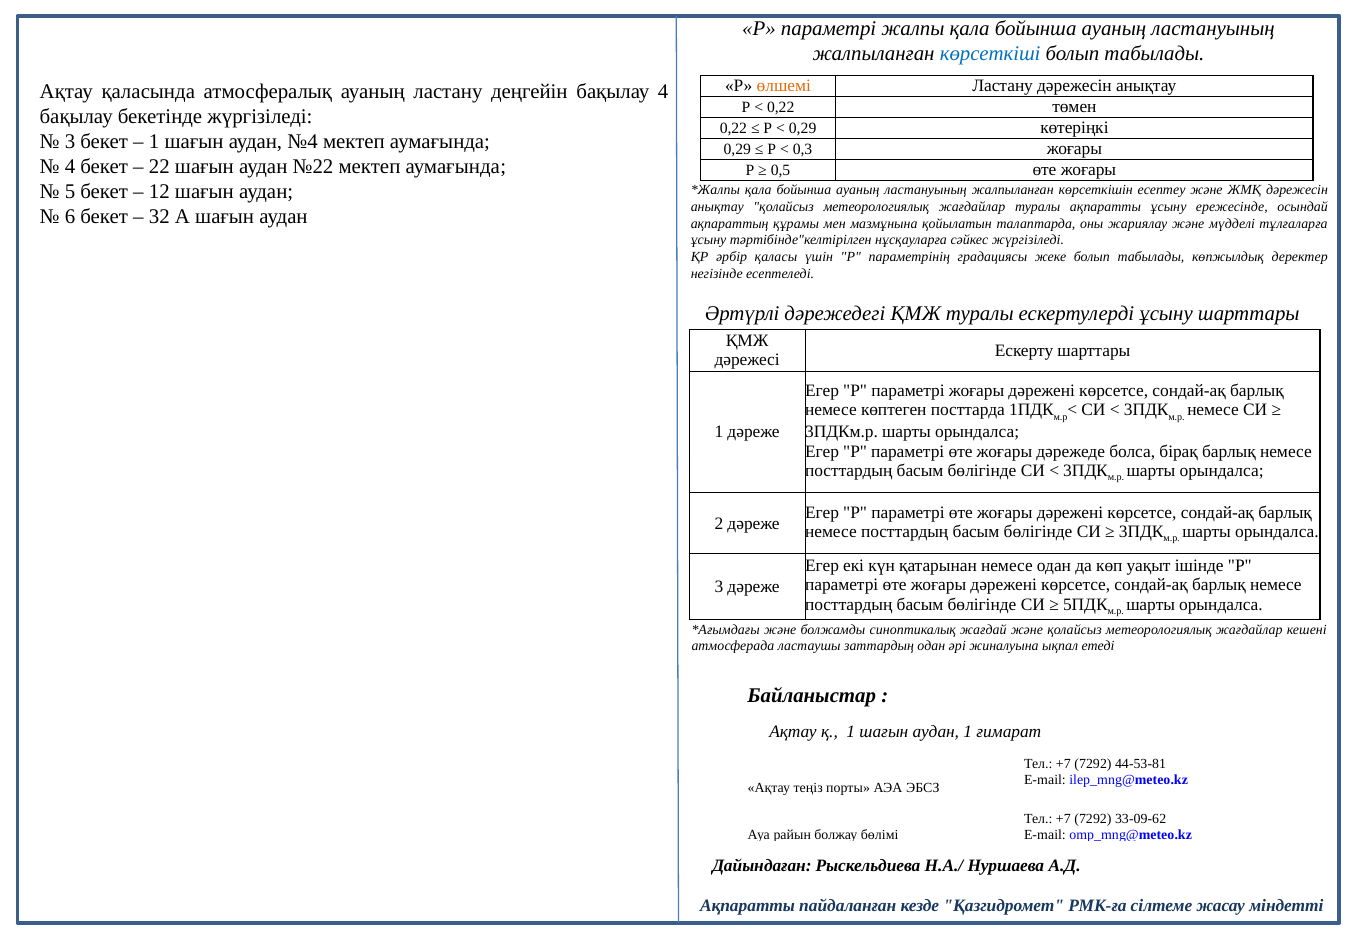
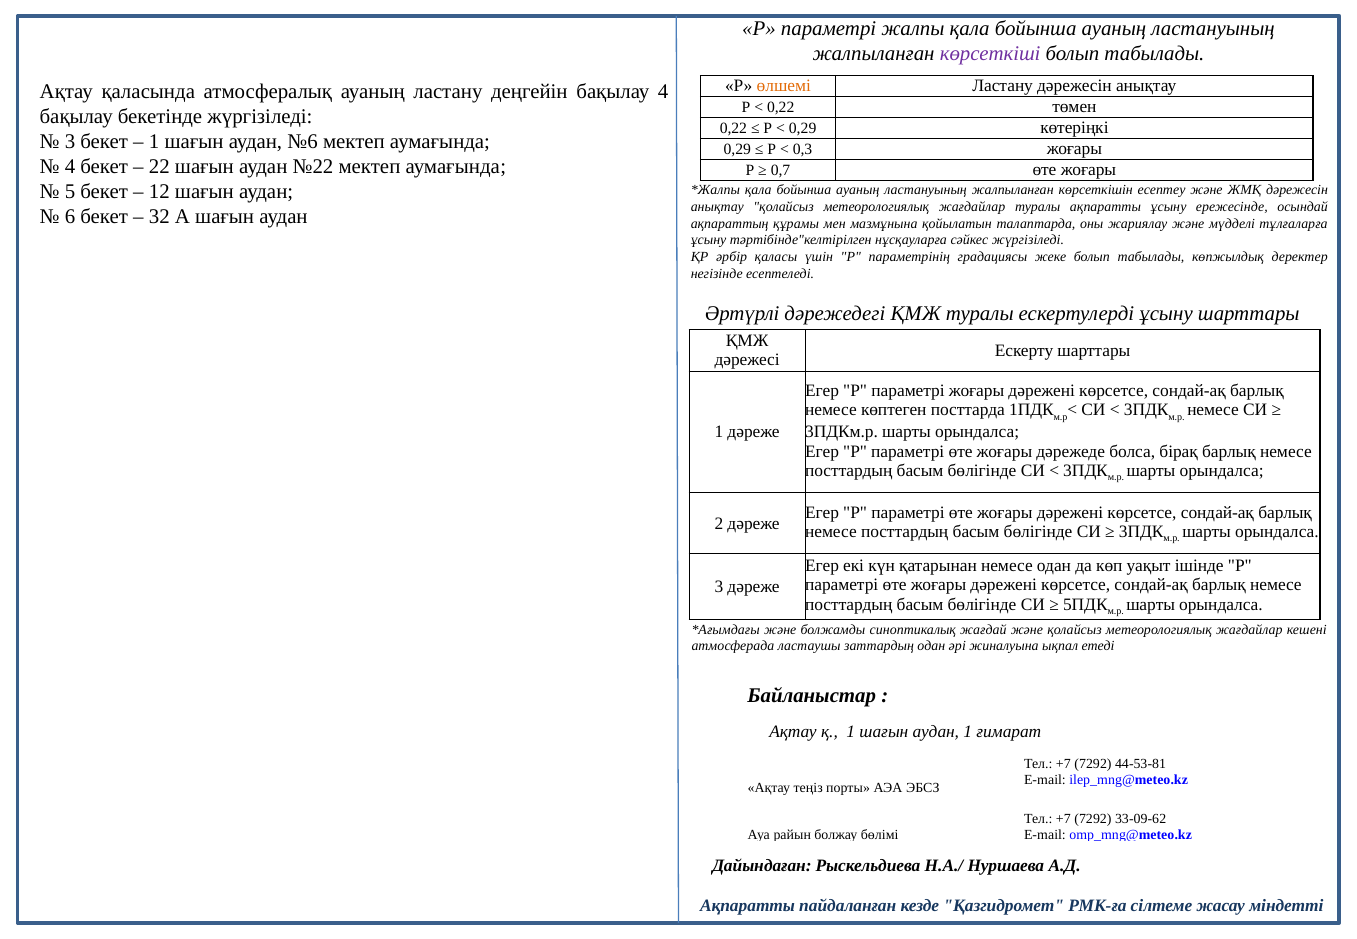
көрсеткіші colour: blue -> purple (990, 54)
№4: №4 -> №6 (303, 142)
0,5: 0,5 -> 0,7 (781, 170)
